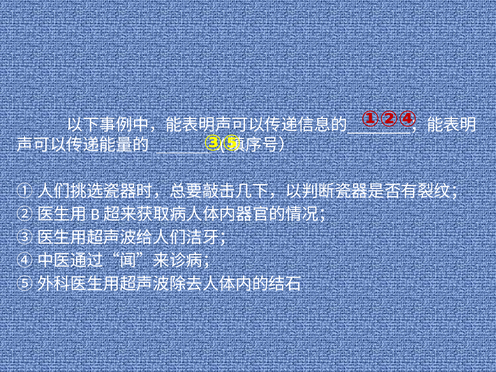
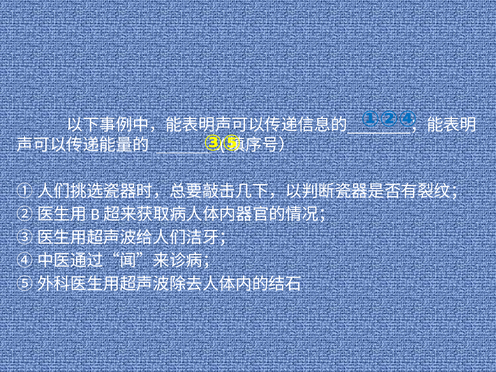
①②④ colour: red -> blue (389, 119)
